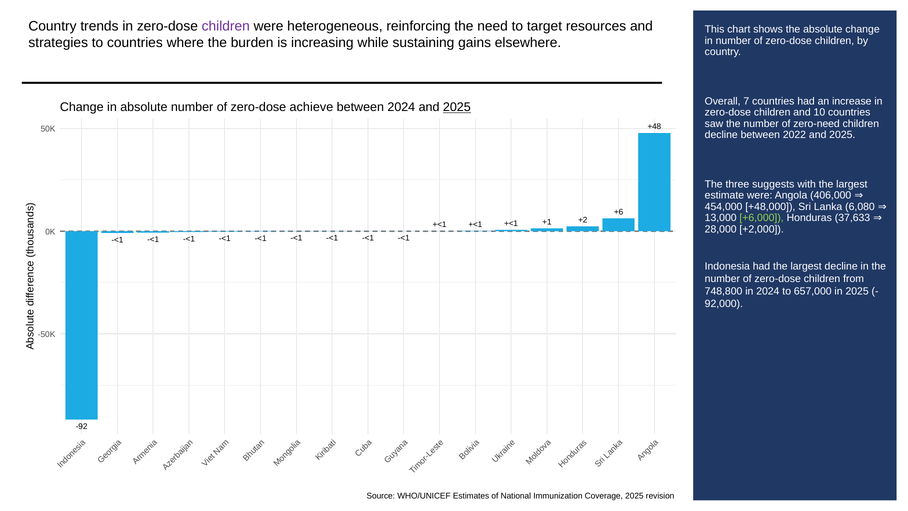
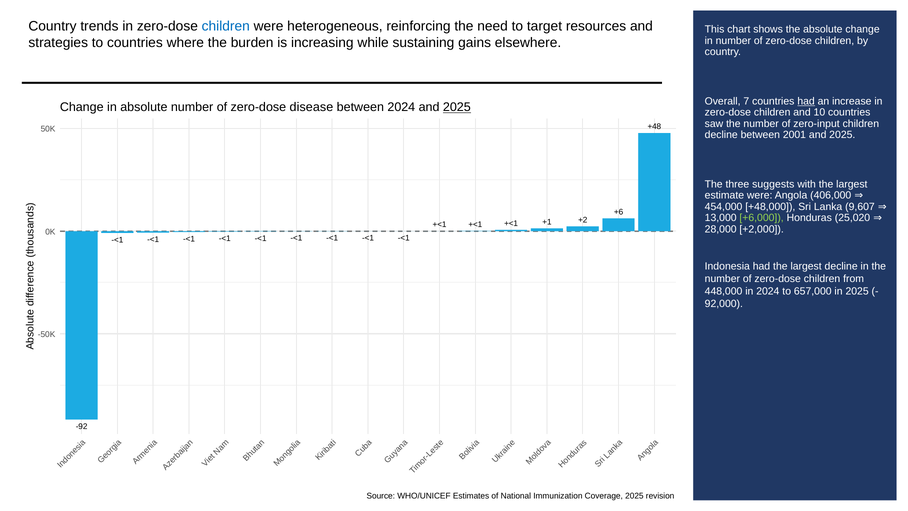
children colour: purple -> blue (226, 26)
had underline: none -> present (806, 101)
achieve: achieve -> disease (311, 107)
zero-need: zero-need -> zero-input (817, 124)
2022: 2022 -> 2001 (794, 135)
6,080: 6,080 -> 9,607 (860, 207)
37,633: 37,633 -> 25,020 (852, 218)
748,800: 748,800 -> 448,000 (724, 291)
